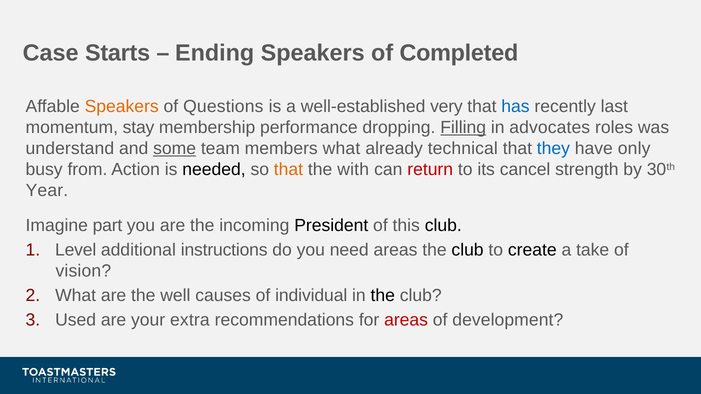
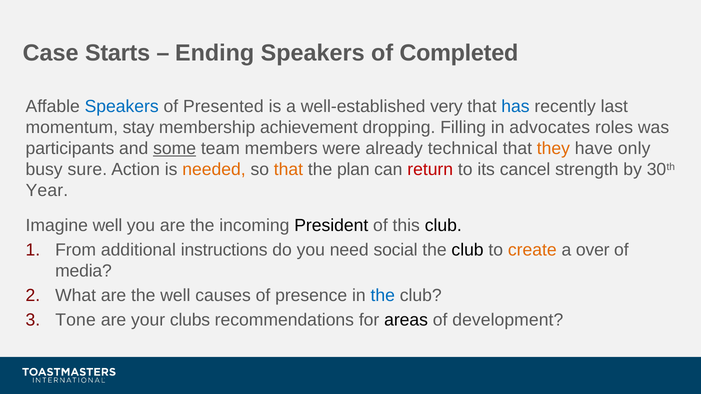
Speakers colour: orange -> blue (122, 107)
Questions: Questions -> Presented (223, 107)
performance: performance -> achievement (309, 128)
Filling underline: present -> none (463, 128)
understand: understand -> participants (70, 149)
members what: what -> were (342, 149)
they colour: blue -> orange (553, 149)
from: from -> sure (87, 170)
needed colour: black -> orange (214, 170)
with: with -> plan (353, 170)
Imagine part: part -> well (107, 225)
Level: Level -> From (76, 250)
need areas: areas -> social (396, 250)
create colour: black -> orange (532, 250)
take: take -> over (593, 250)
vision: vision -> media (83, 271)
individual: individual -> presence (311, 296)
the colour: black -> blue (383, 296)
Used: Used -> Tone (76, 320)
extra: extra -> clubs (190, 320)
areas colour: red -> black (406, 320)
